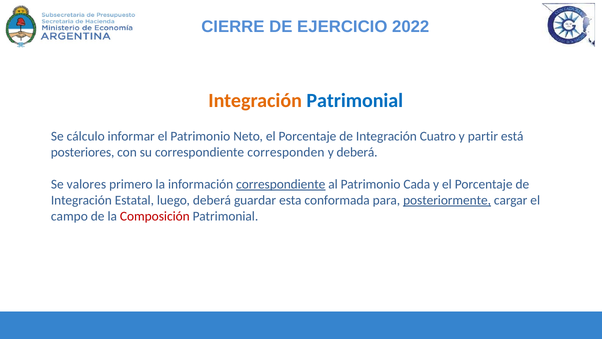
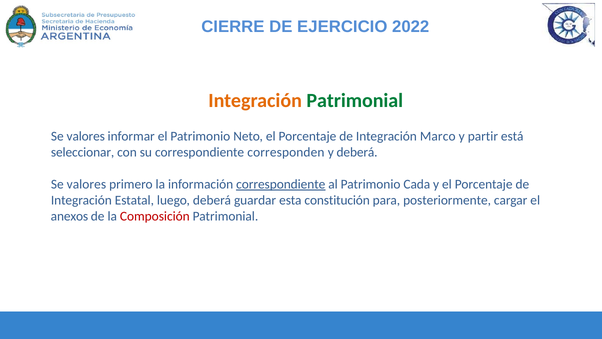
Patrimonial colour: blue -> green (355, 100)
cálculo: cálculo -> valores (86, 136)
Cuatro: Cuatro -> Marco (438, 136)
posteriores: posteriores -> seleccionar (83, 152)
conformada: conformada -> constitución (337, 200)
posteriormente underline: present -> none (447, 200)
campo: campo -> anexos (69, 216)
